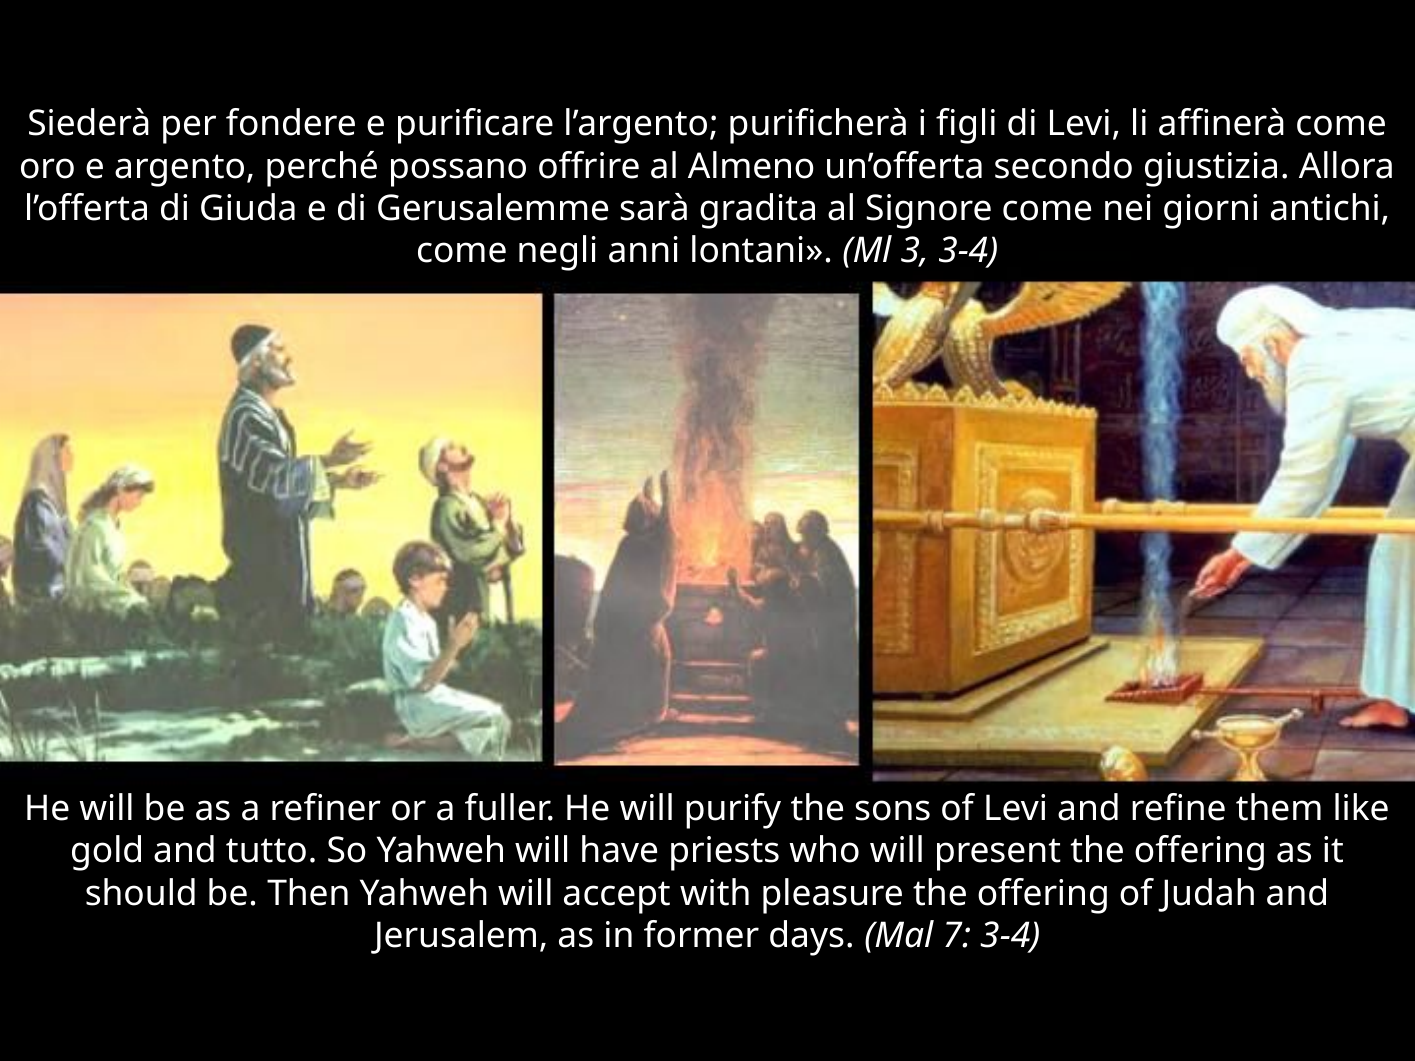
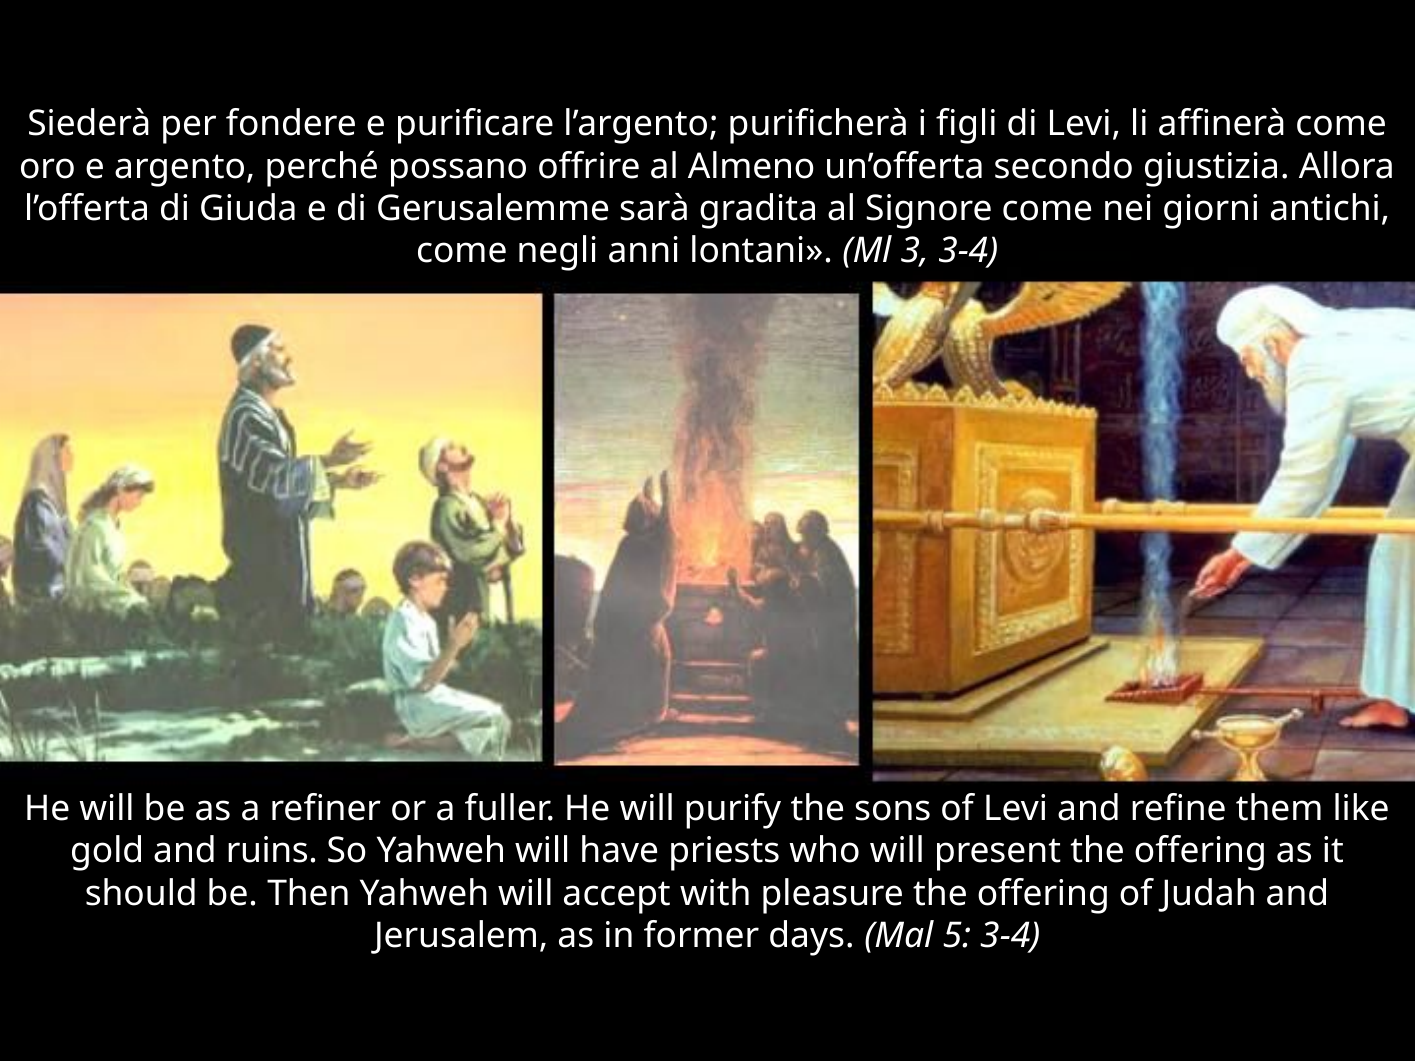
tutto: tutto -> ruins (272, 851)
7: 7 -> 5 (957, 936)
